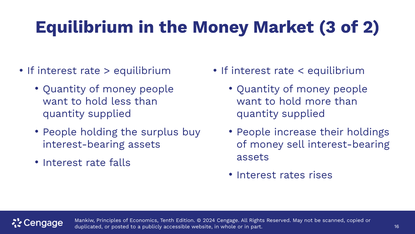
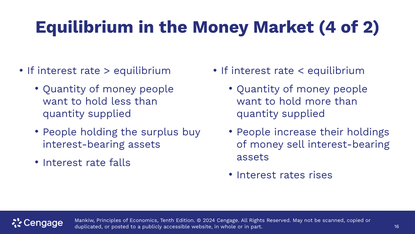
3: 3 -> 4 (327, 27)
